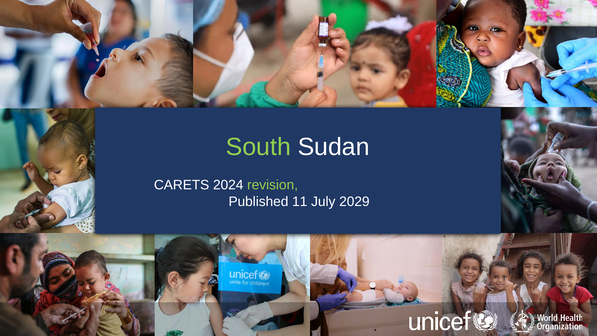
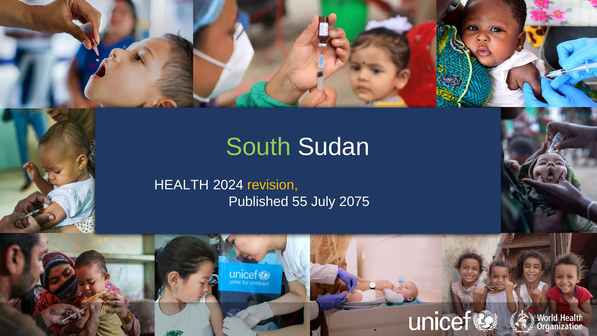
CARETS: CARETS -> HEALTH (182, 185)
revision colour: light green -> yellow (273, 185)
11: 11 -> 55 (300, 202)
2029: 2029 -> 2075 (354, 202)
